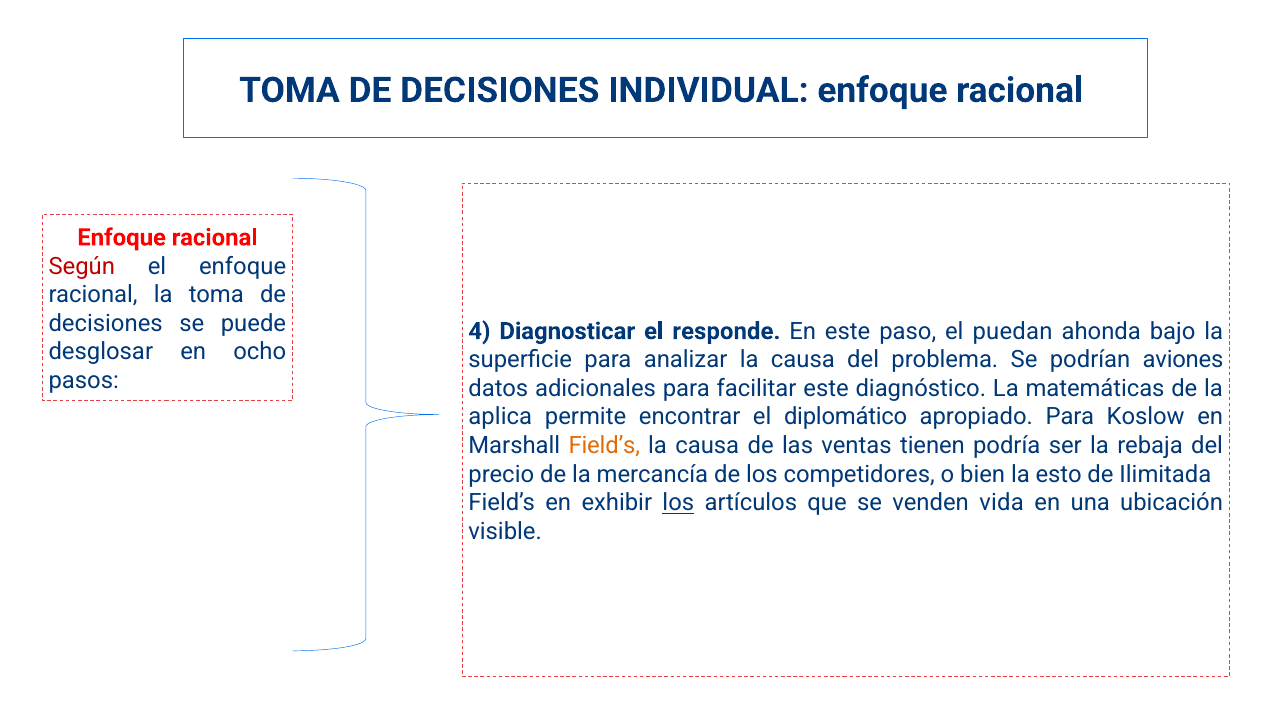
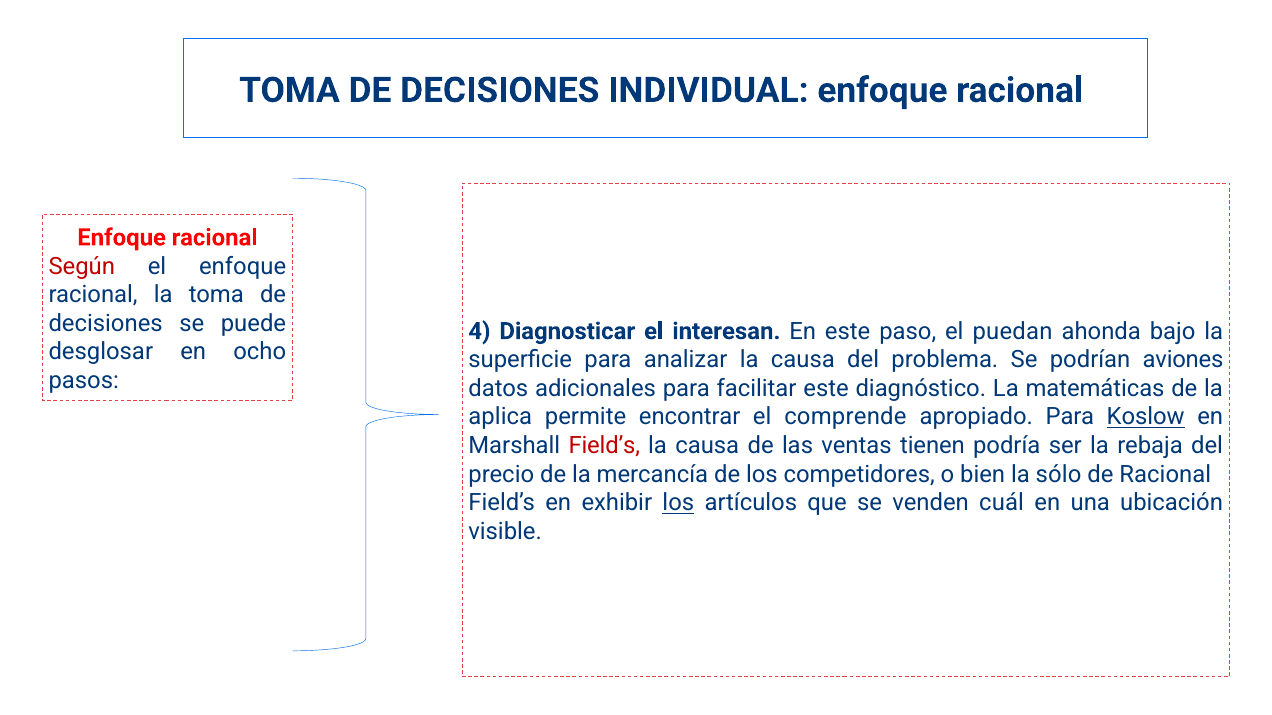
responde: responde -> interesan (726, 331)
diplomático: diplomático -> comprende (845, 417)
Koslow underline: none -> present (1146, 417)
Field’s colour: orange -> red (604, 446)
esto: esto -> sólo (1059, 475)
de Ilimitada: Ilimitada -> Racional (1165, 475)
vida: vida -> cuál (1002, 503)
